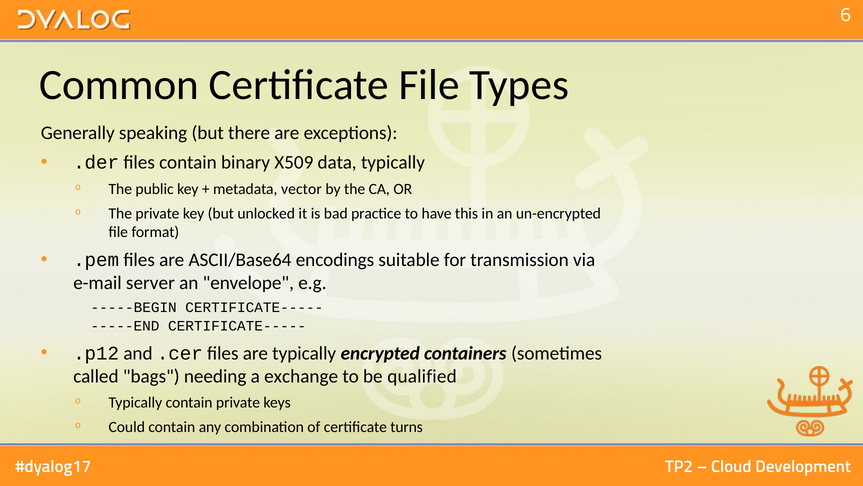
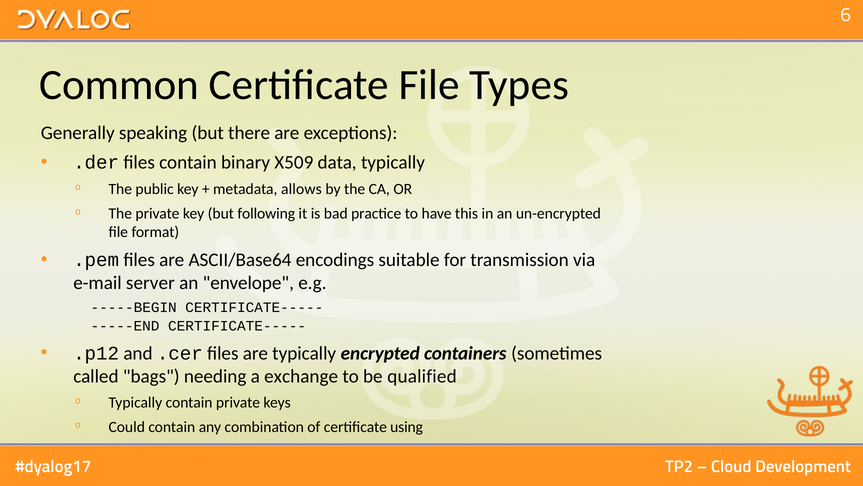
vector: vector -> allows (301, 189)
unlocked: unlocked -> following (266, 213)
turns: turns -> using (407, 427)
